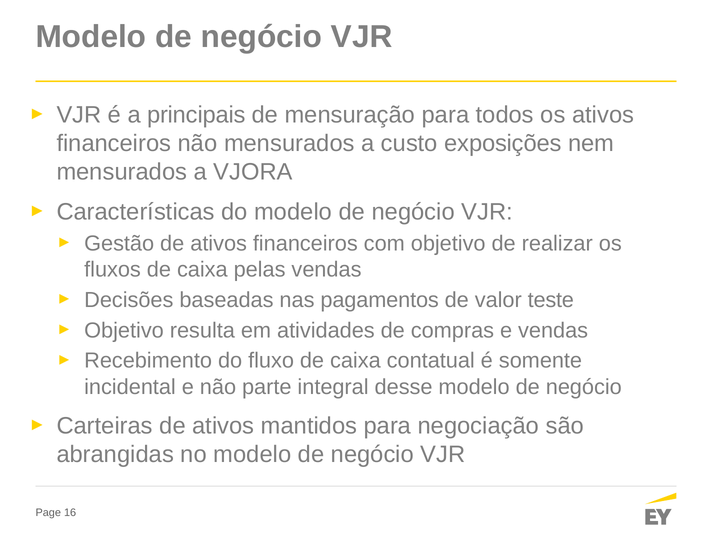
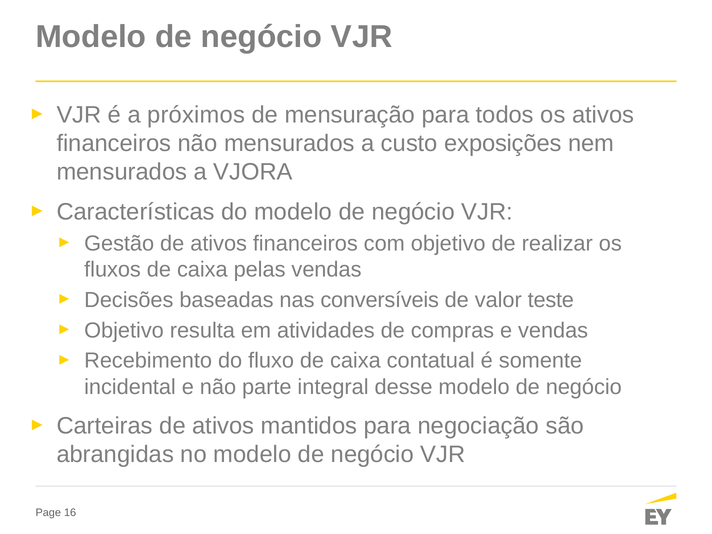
principais: principais -> próximos (196, 115)
pagamentos: pagamentos -> conversíveis (380, 300)
